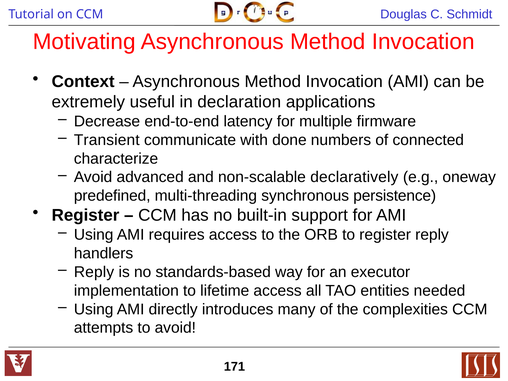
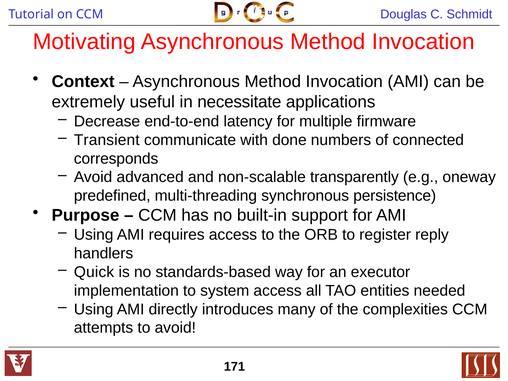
declaration: declaration -> necessitate (239, 102)
characterize: characterize -> corresponds (116, 159)
declaratively: declaratively -> transparently (354, 177)
Register: Register -> Purpose (86, 215)
Reply: Reply -> Quick (94, 272)
lifetime: lifetime -> system (225, 291)
